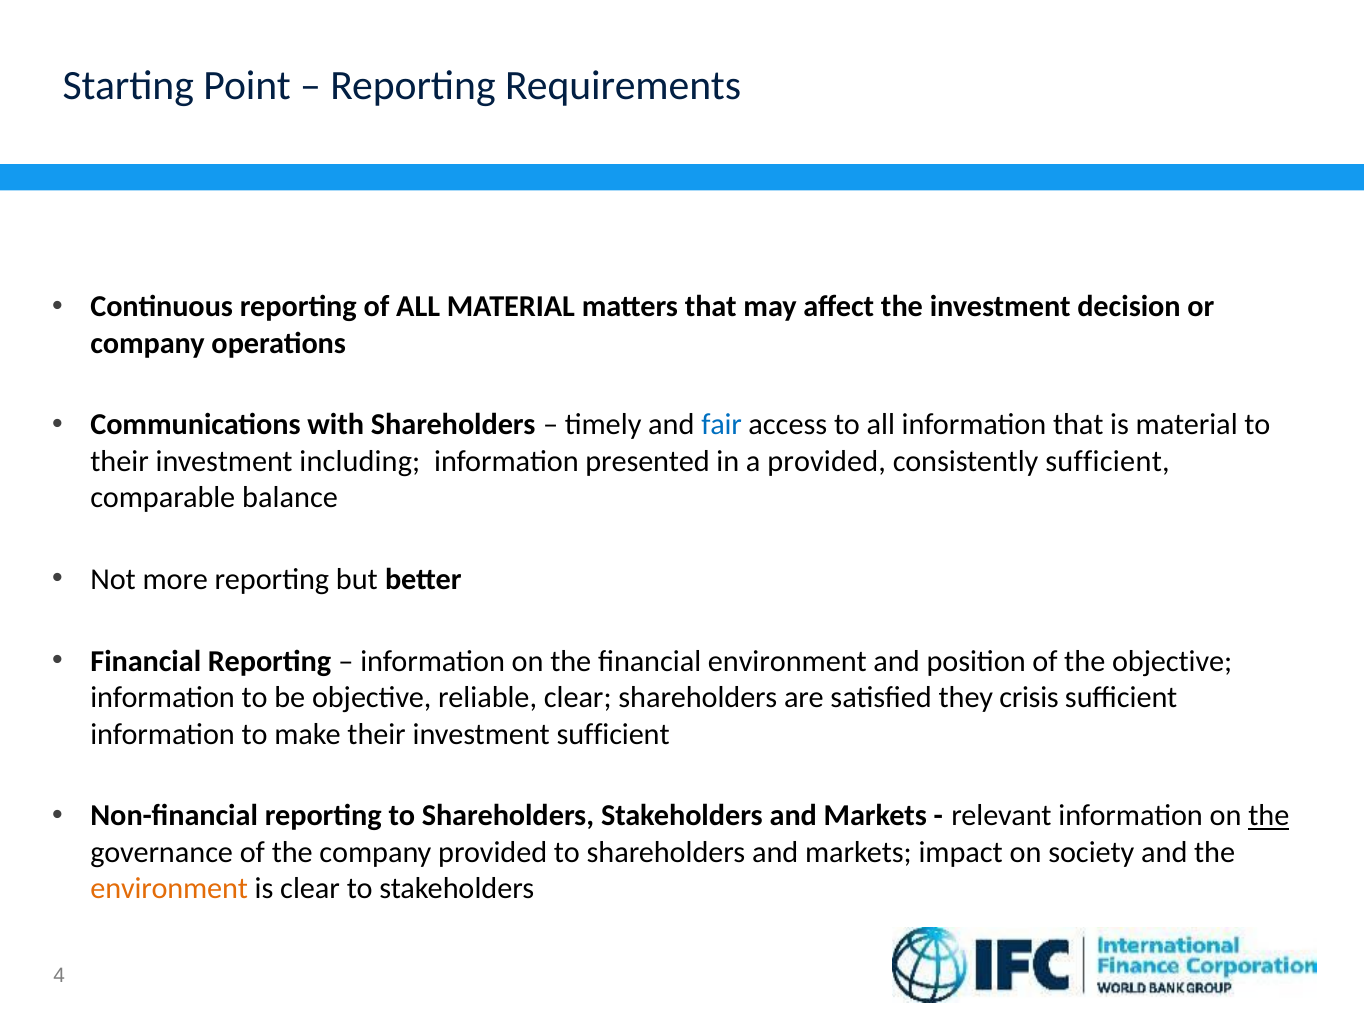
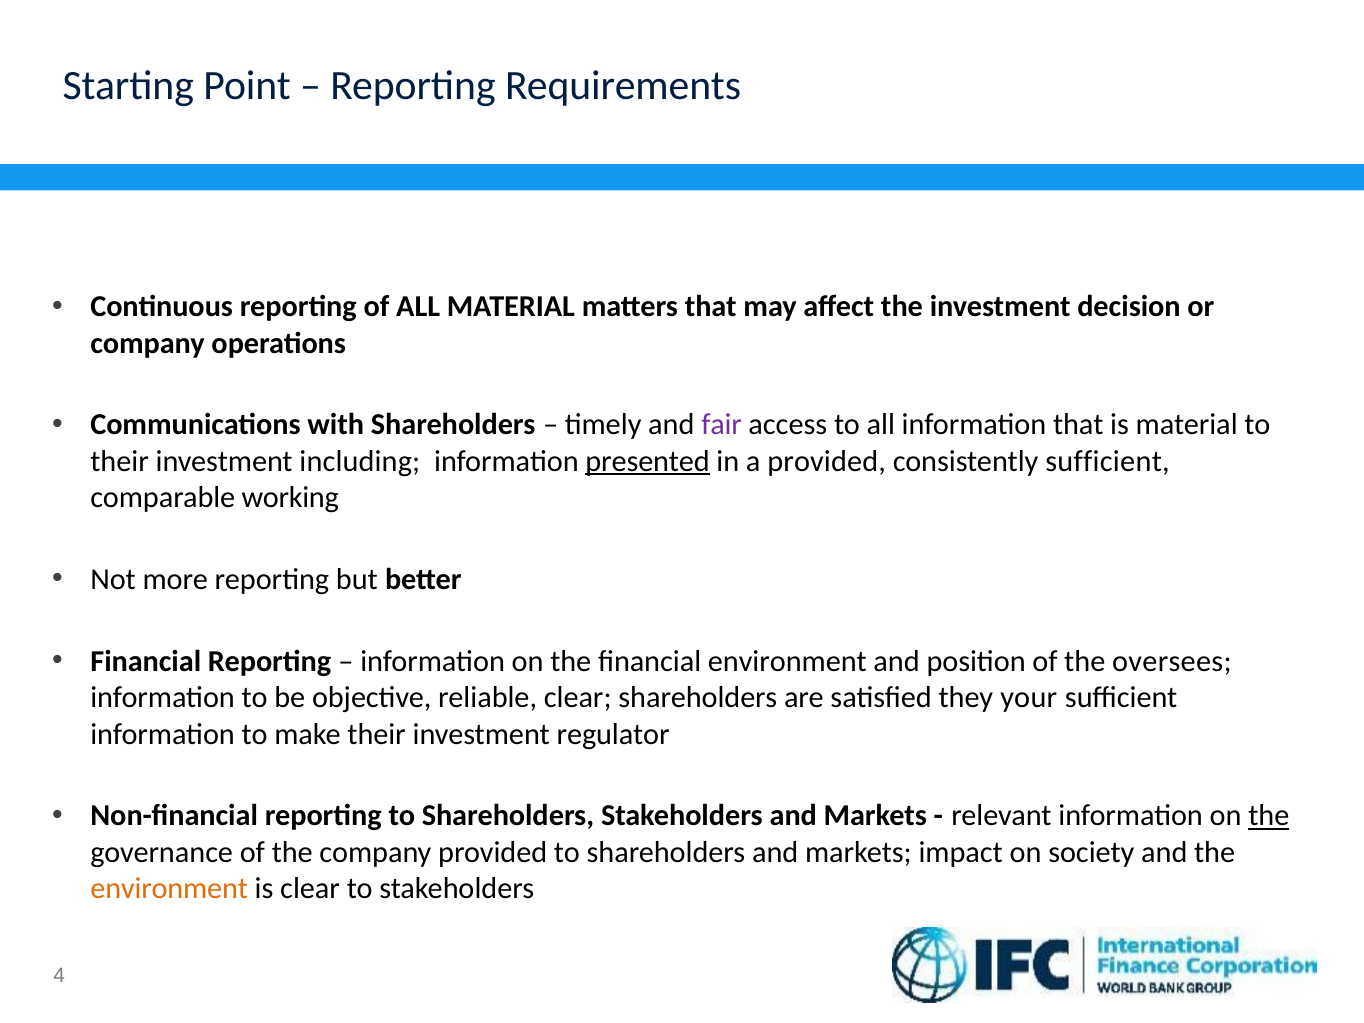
fair colour: blue -> purple (722, 425)
presented underline: none -> present (648, 461)
balance: balance -> working (290, 498)
the objective: objective -> oversees (1172, 661)
crisis: crisis -> your (1029, 698)
investment sufficient: sufficient -> regulator (613, 734)
